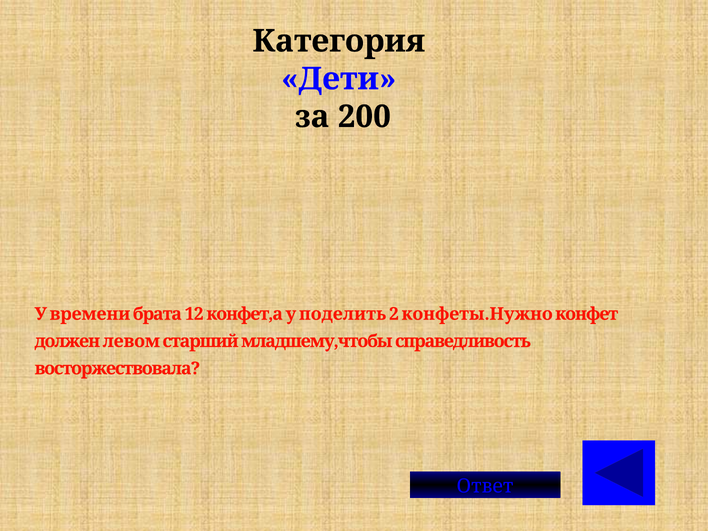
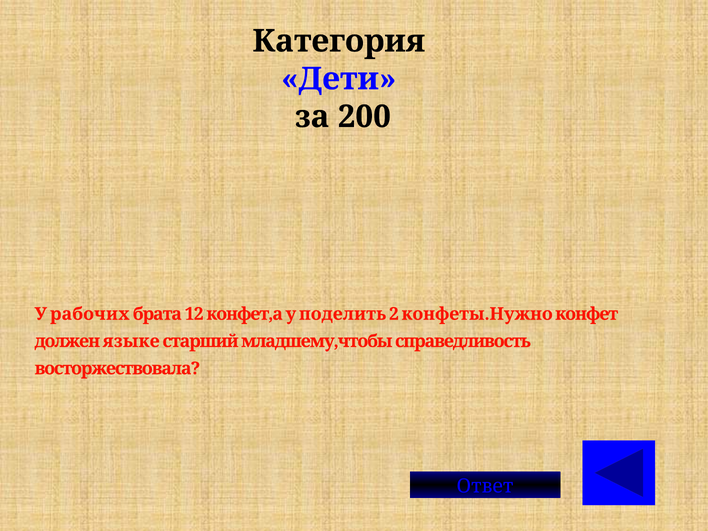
времени: времени -> рабочих (90, 314)
левом: левом -> языке (131, 341)
